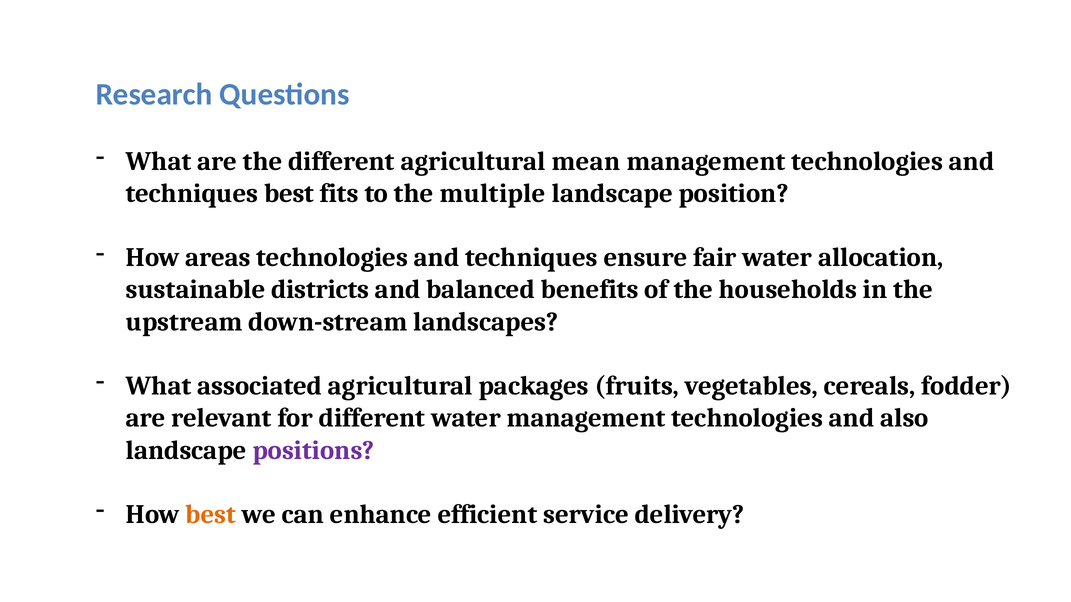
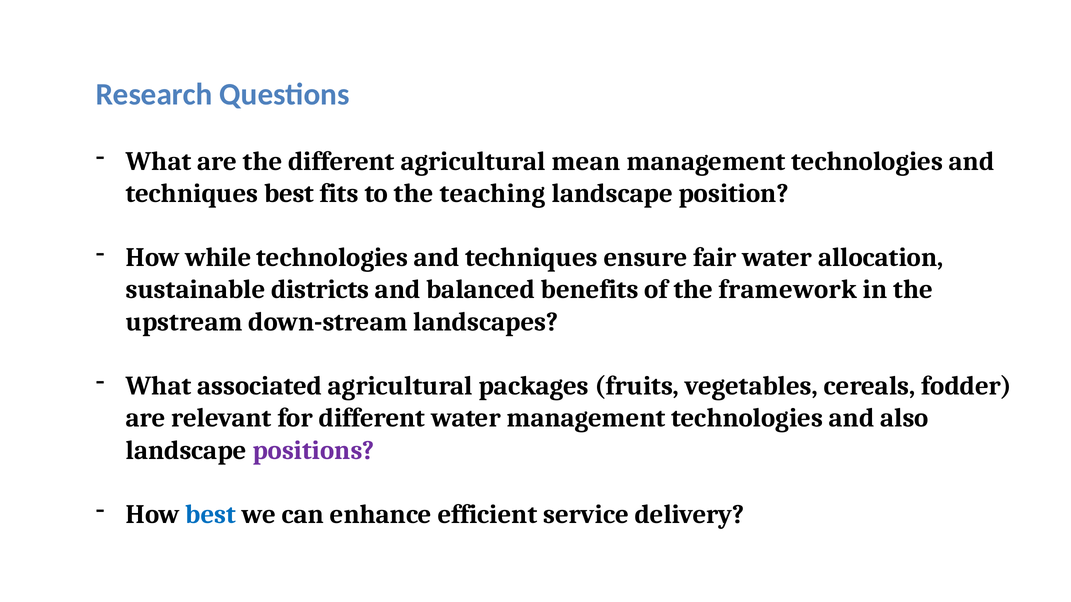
multiple: multiple -> teaching (493, 193)
areas: areas -> while (218, 258)
households: households -> framework (788, 290)
best colour: orange -> blue (211, 515)
